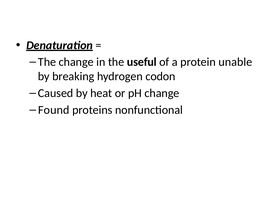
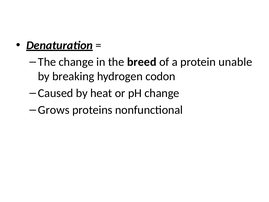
useful: useful -> breed (142, 62)
Found: Found -> Grows (54, 110)
